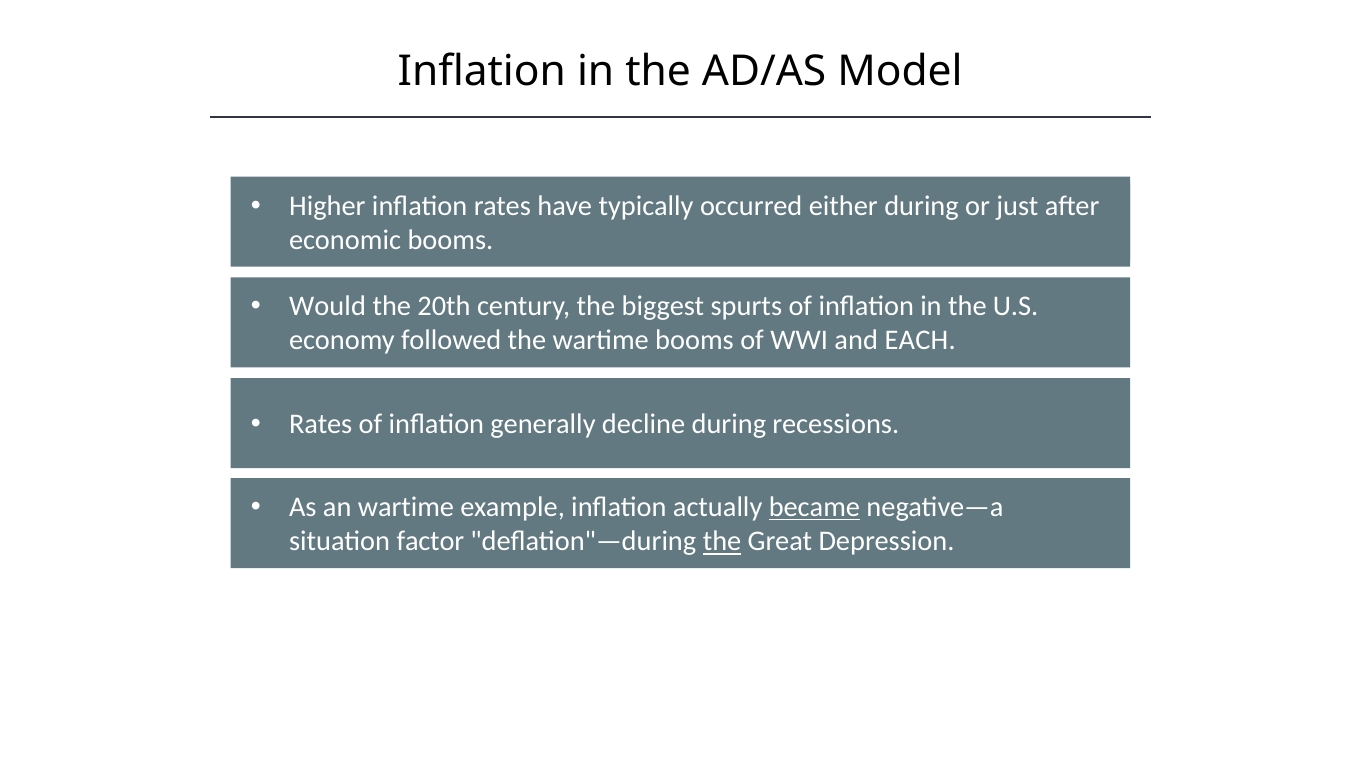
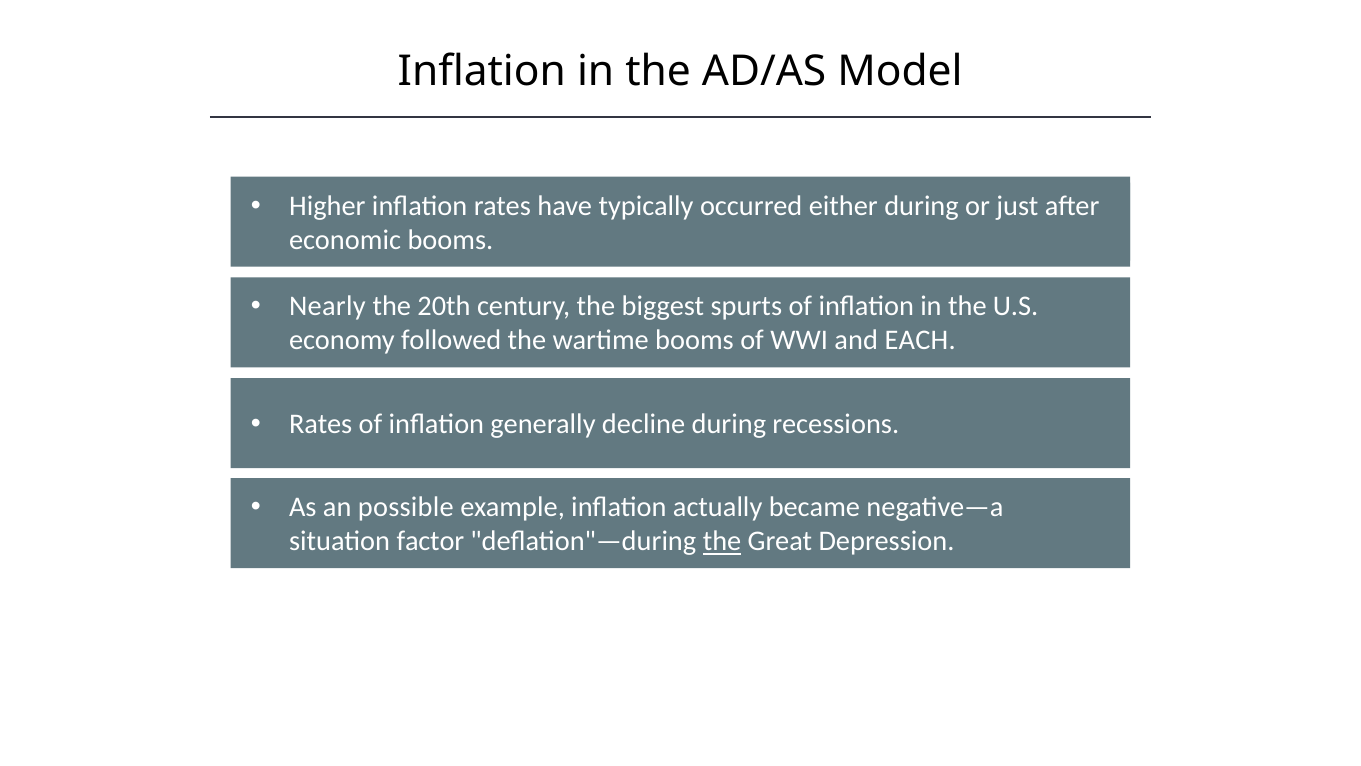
Would: Would -> Nearly (327, 306)
an wartime: wartime -> possible (406, 507)
became underline: present -> none (814, 507)
